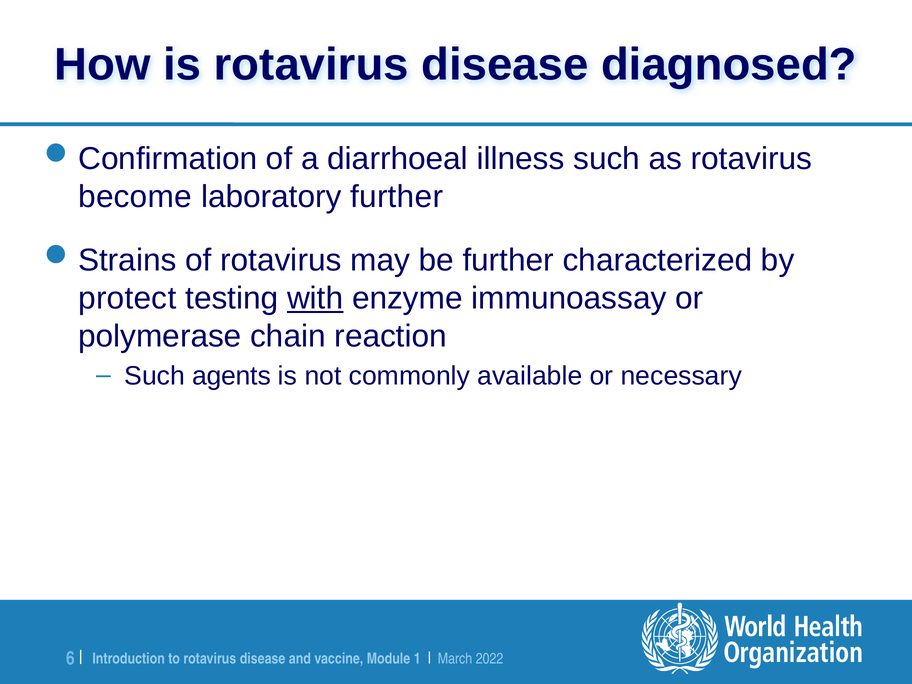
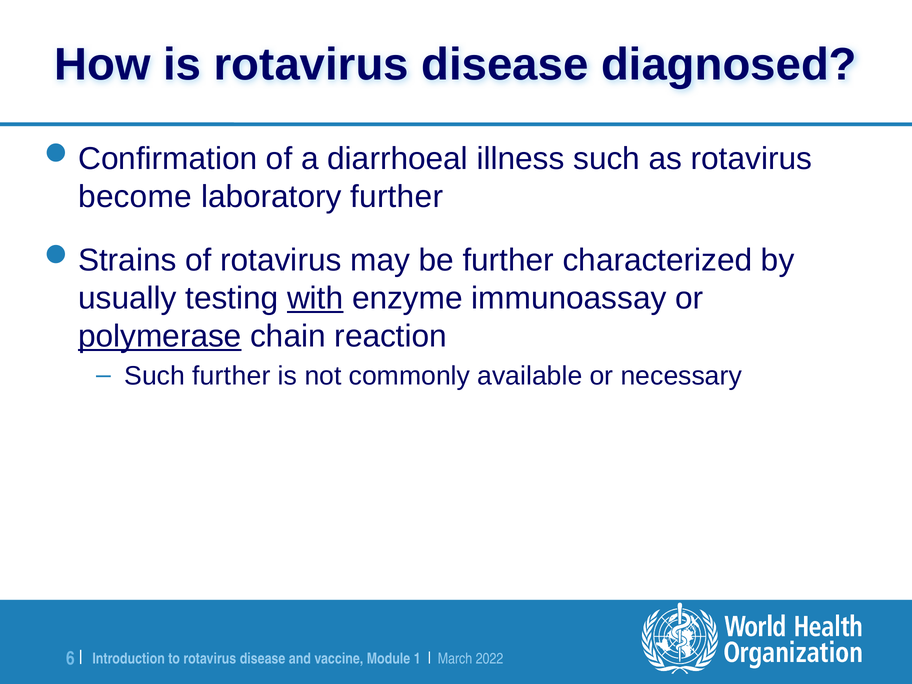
protect: protect -> usually (127, 298)
polymerase underline: none -> present (160, 336)
Such agents: agents -> further (231, 376)
